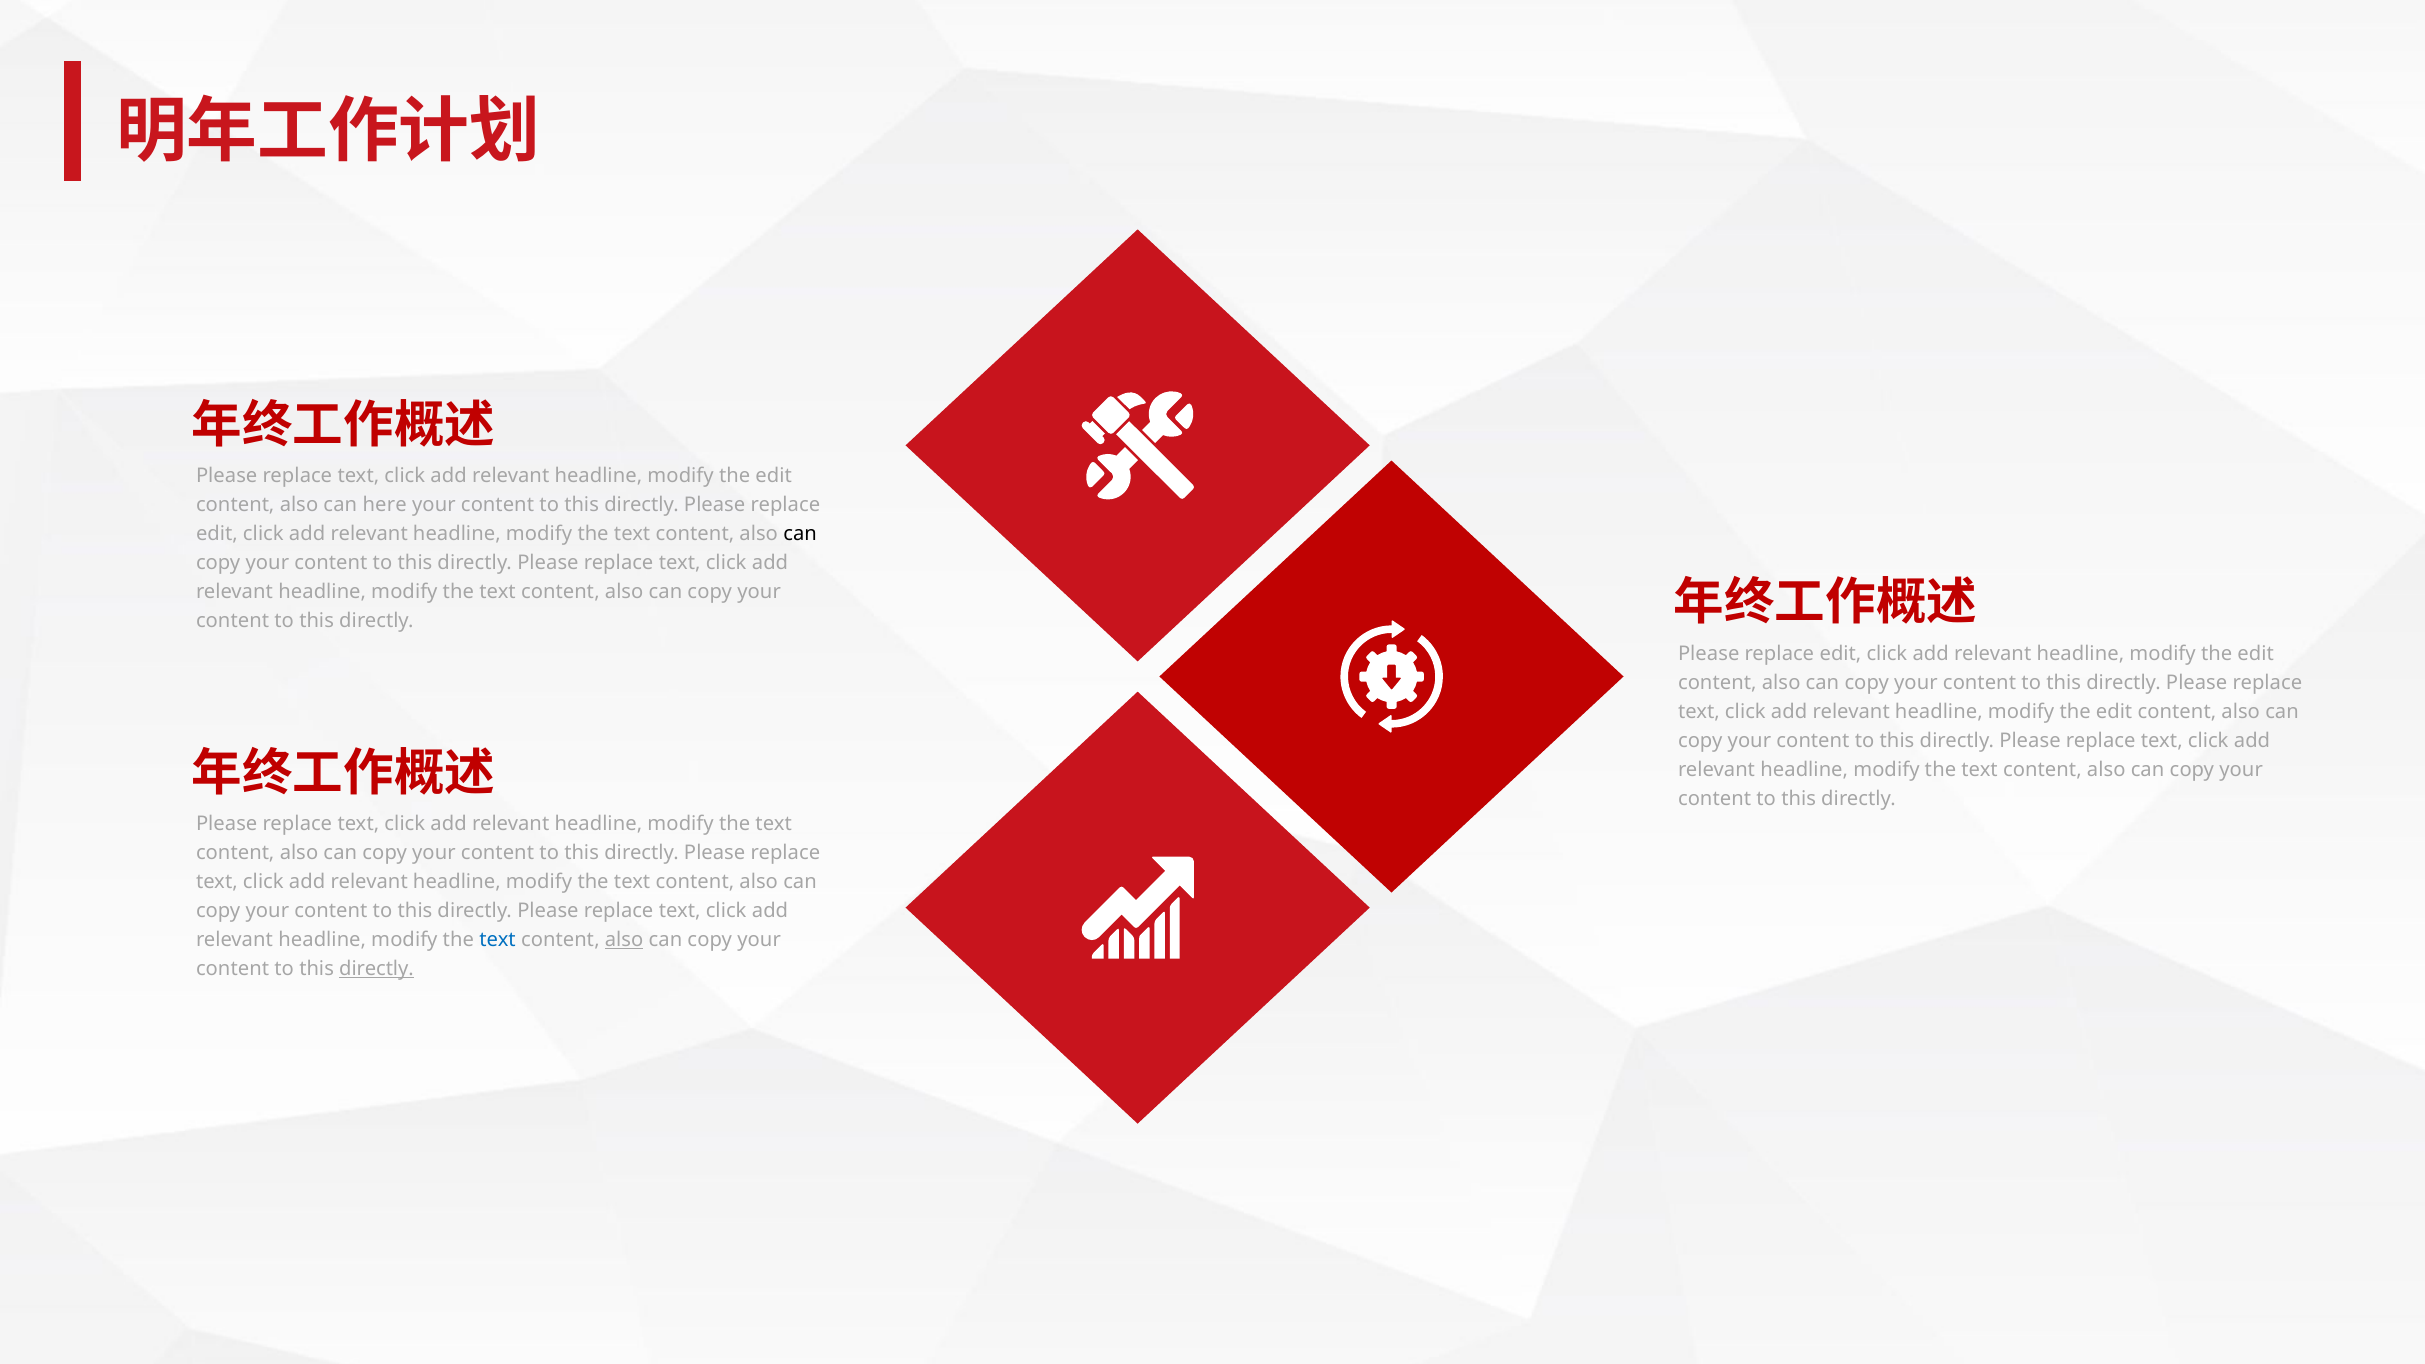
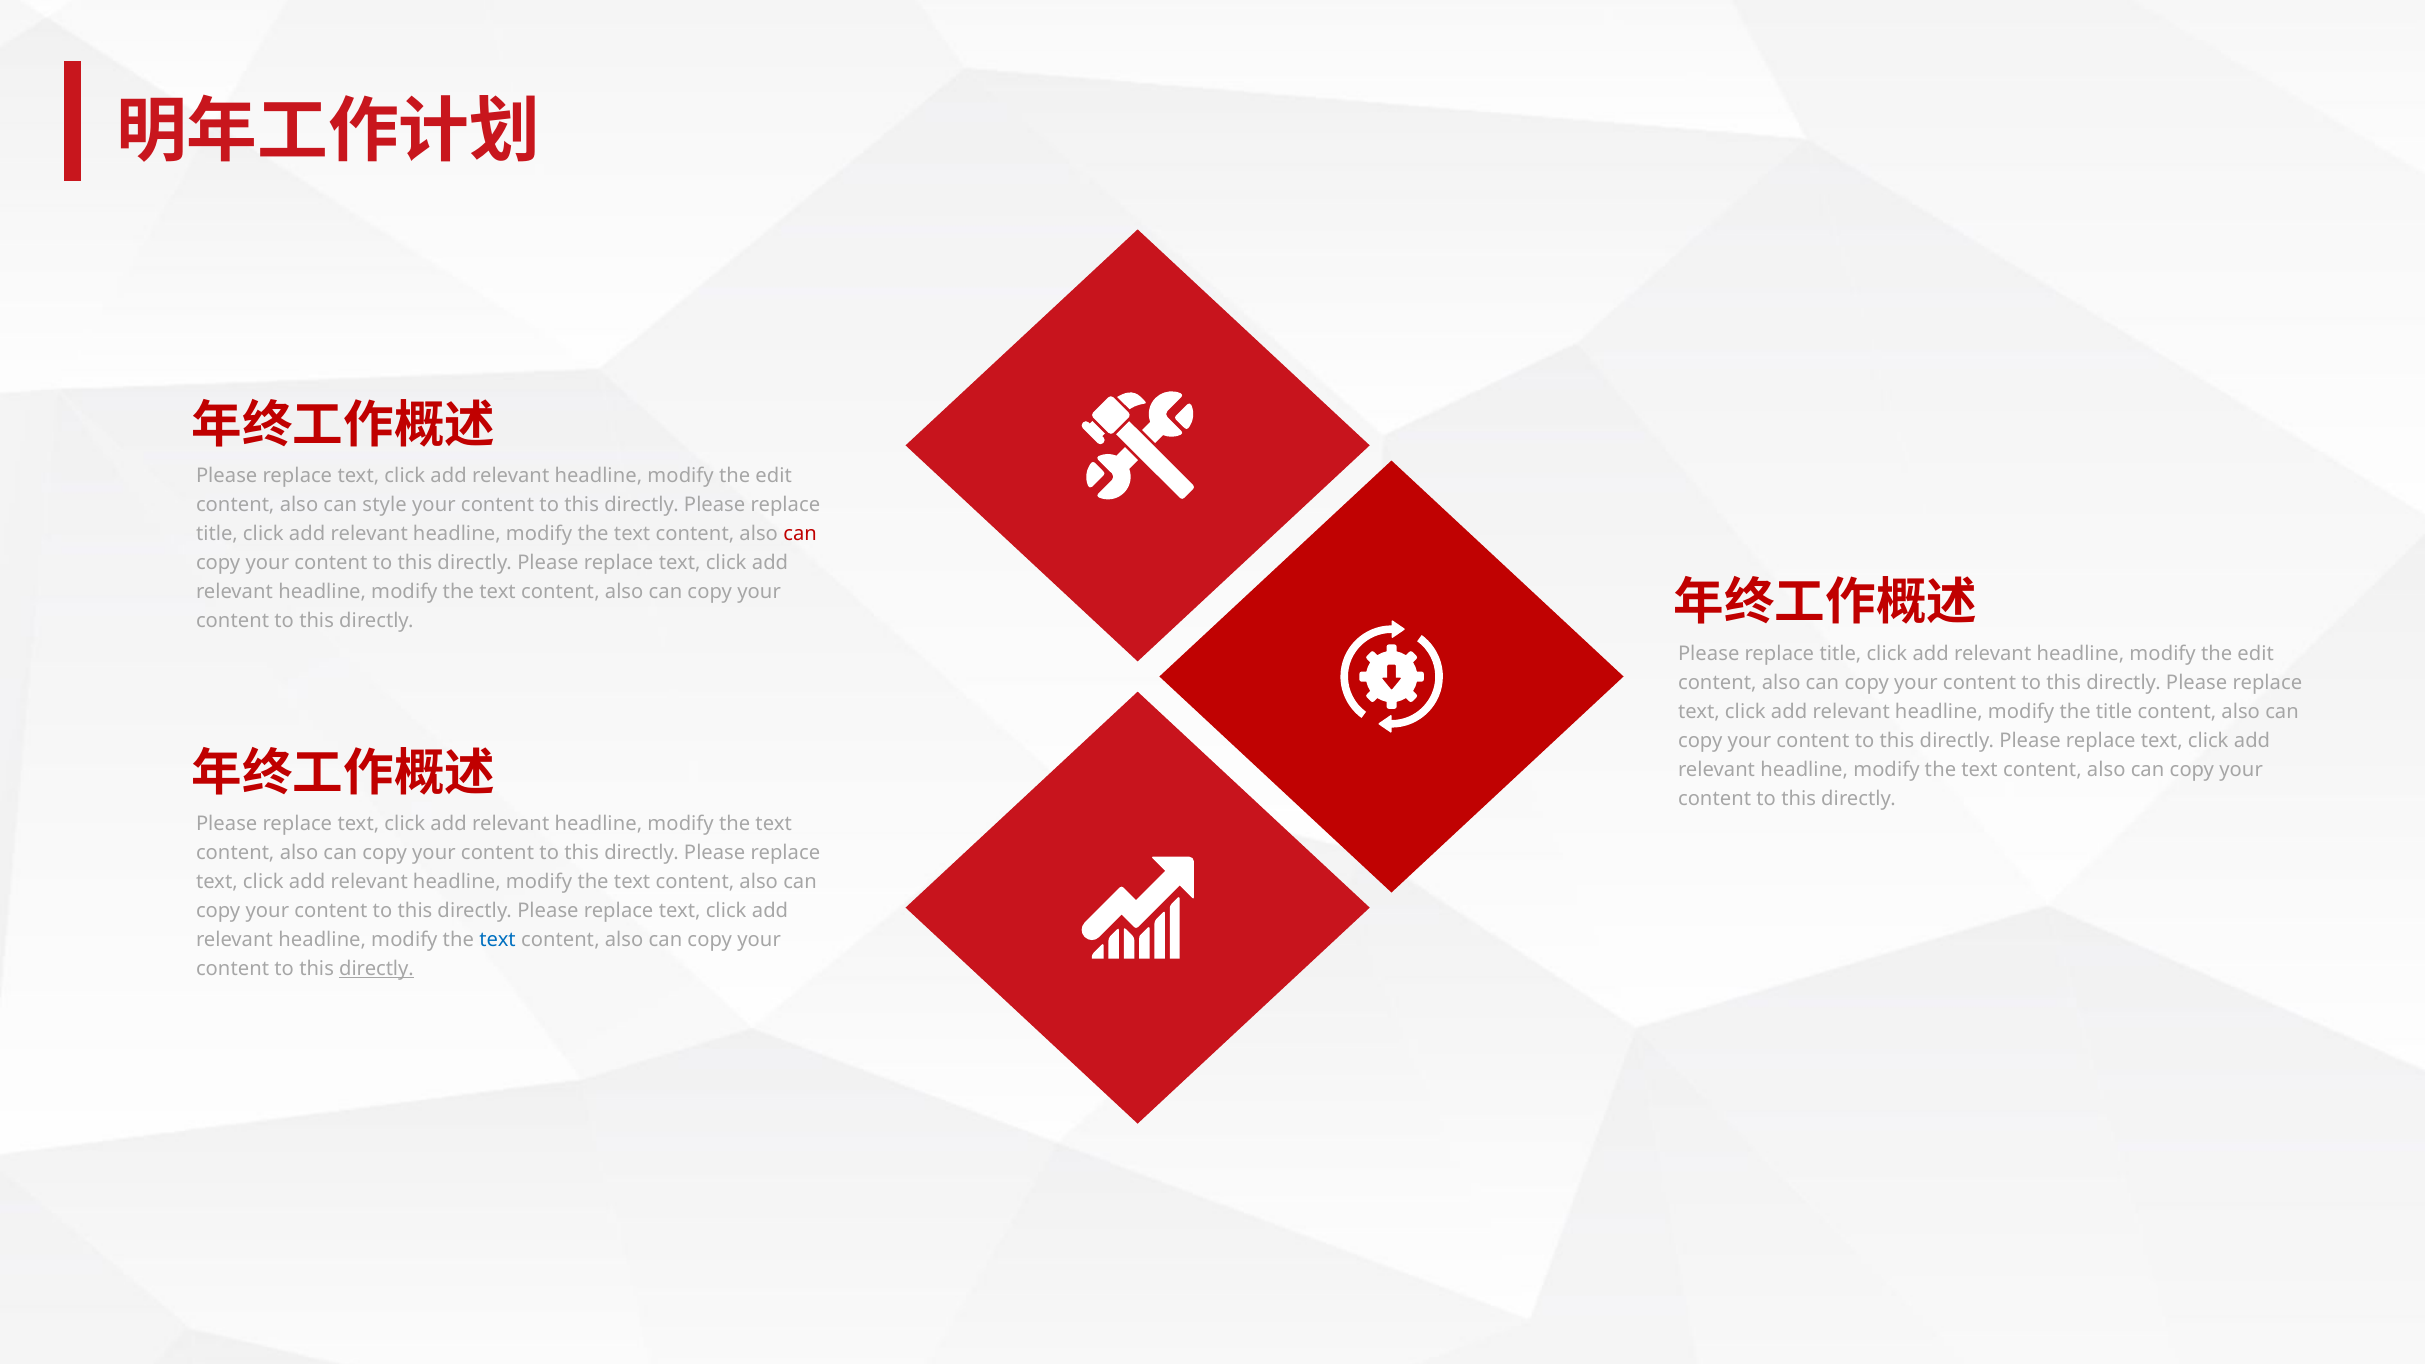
here: here -> style (385, 505)
edit: edit -> title (217, 534)
can colour: black -> red (800, 534)
edit: edit -> title (1840, 654)
edit: edit -> title (2114, 712)
also underline: present -> none (624, 940)
